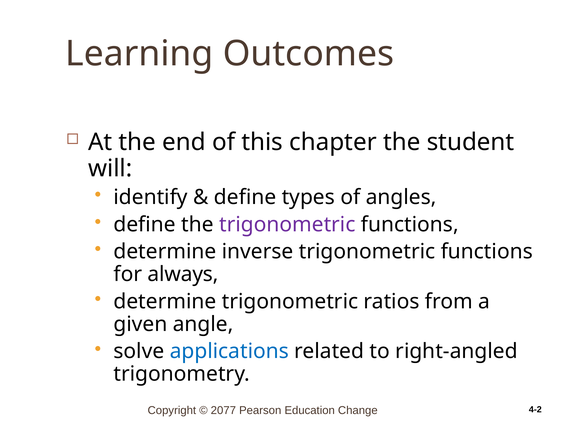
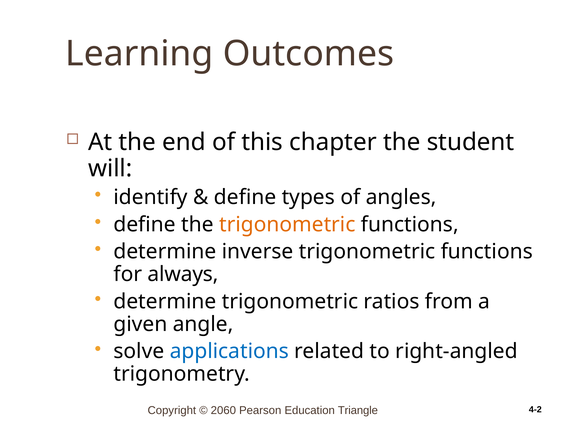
trigonometric colour: purple -> orange (287, 224)
2077: 2077 -> 2060 (223, 410)
Change: Change -> Triangle (358, 410)
